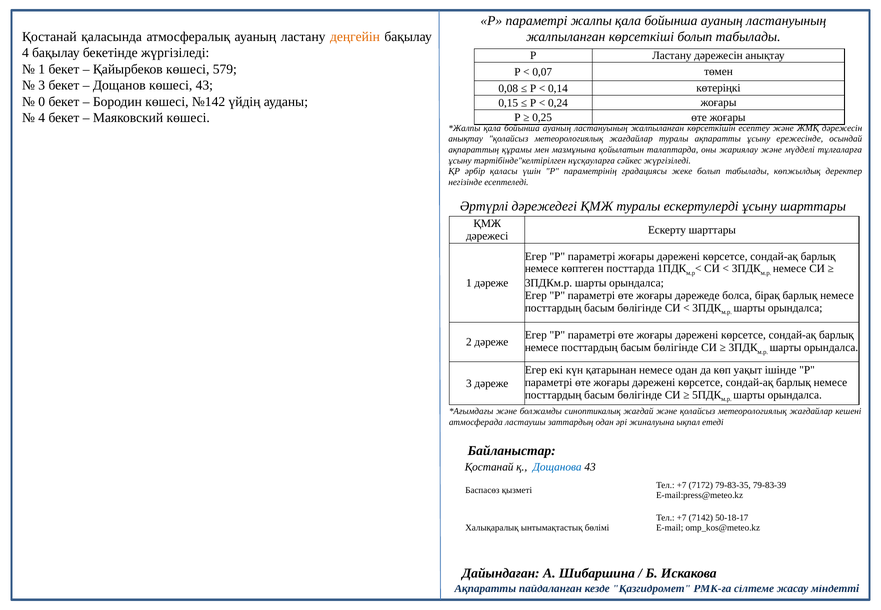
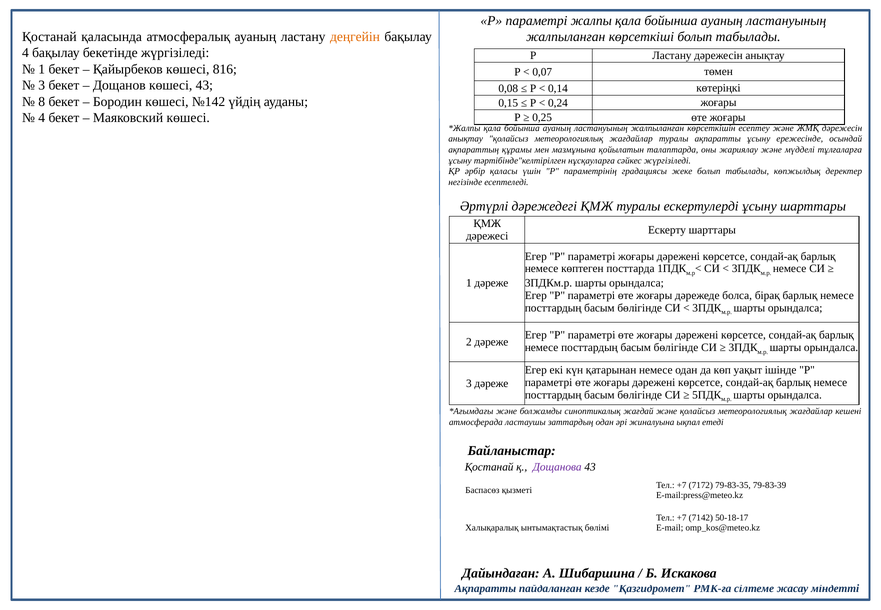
579: 579 -> 816 (225, 69)
0: 0 -> 8 (42, 102)
Дощанова colour: blue -> purple (557, 467)
